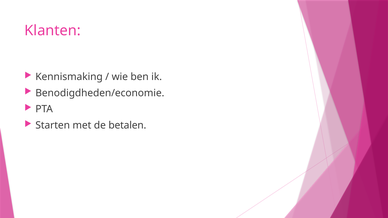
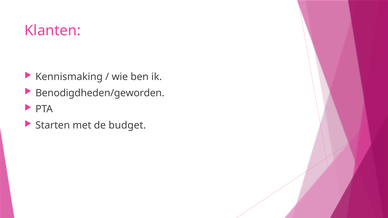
Benodigdheden/economie: Benodigdheden/economie -> Benodigdheden/geworden (100, 93)
betalen: betalen -> budget (127, 125)
